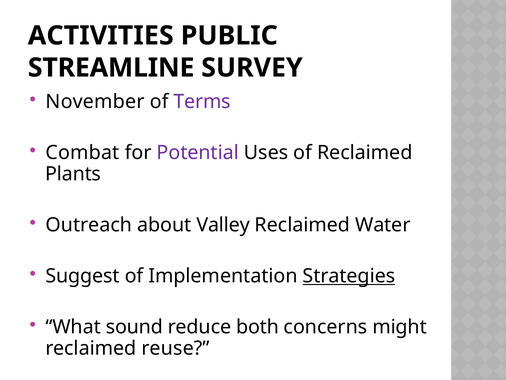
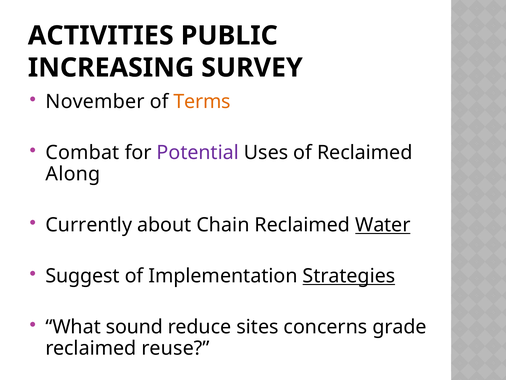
STREAMLINE: STREAMLINE -> INCREASING (111, 68)
Terms colour: purple -> orange (202, 102)
Plants: Plants -> Along (73, 174)
Outreach: Outreach -> Currently (89, 225)
Valley: Valley -> Chain (223, 225)
Water underline: none -> present (383, 225)
both: both -> sites (257, 327)
might: might -> grade (400, 327)
